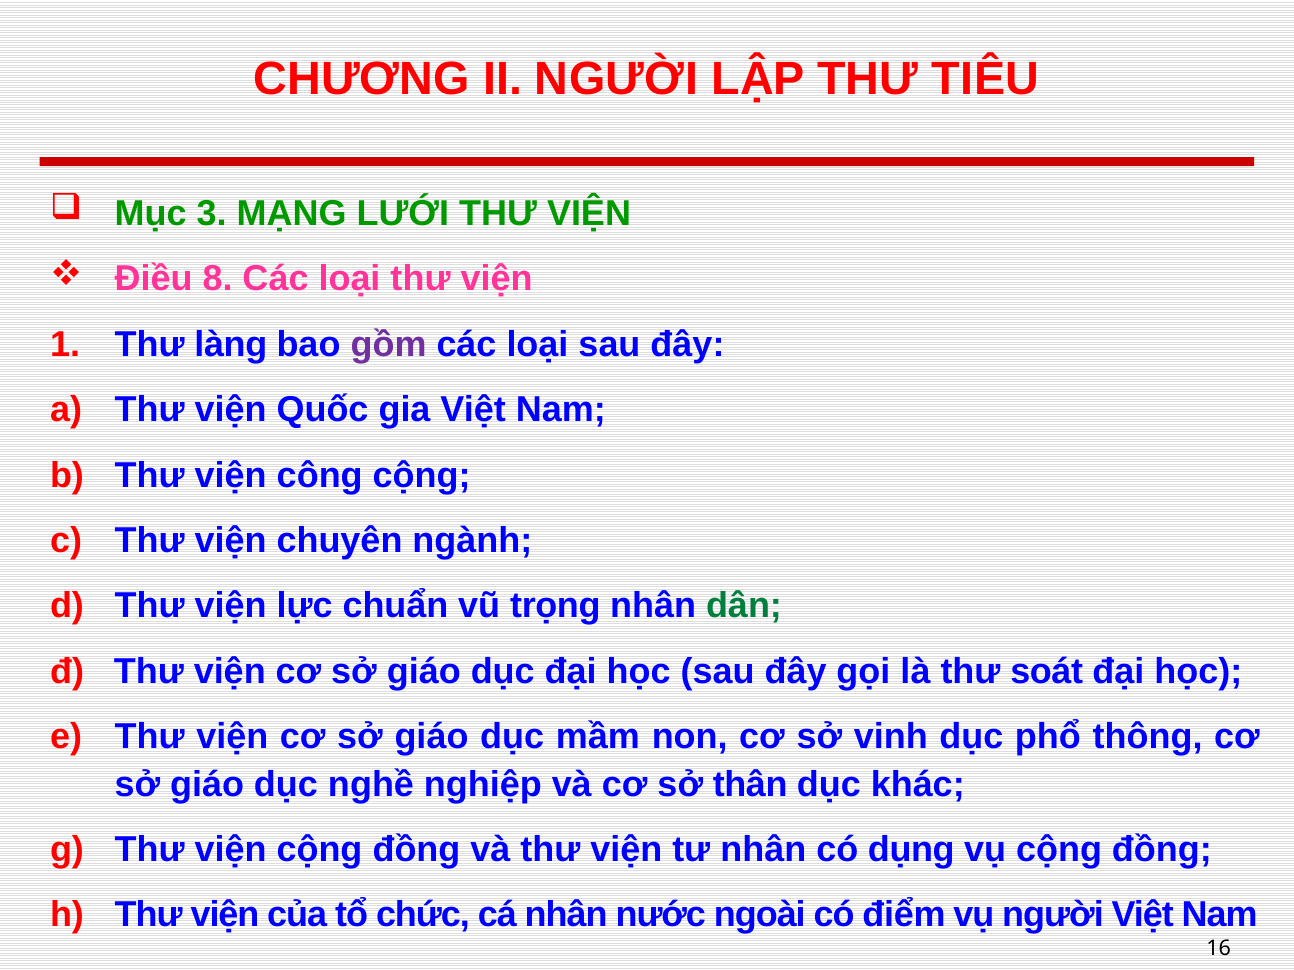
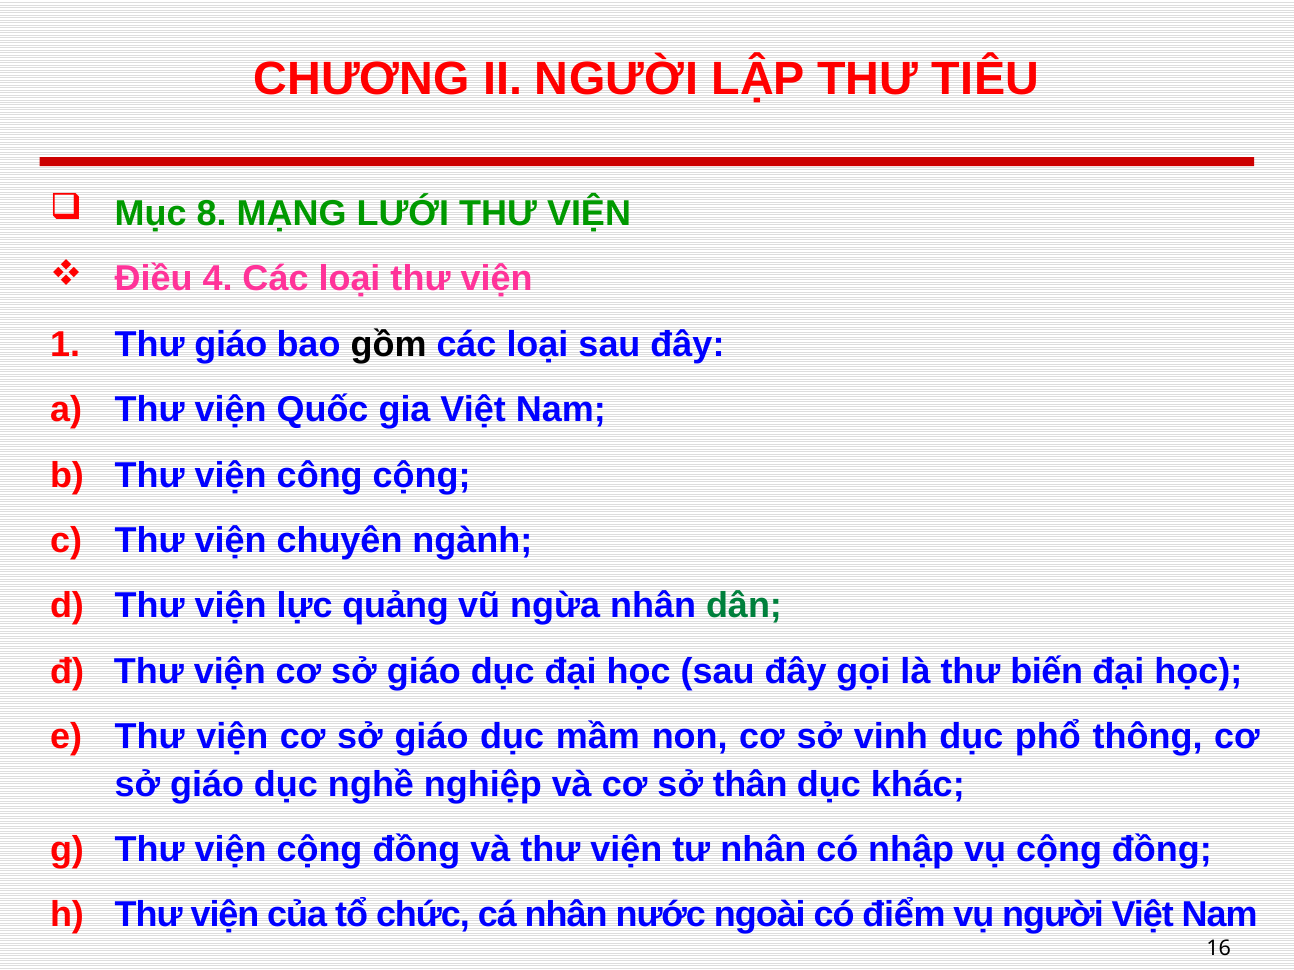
3: 3 -> 8 (212, 214)
8: 8 -> 4 (218, 279)
Thư làng: làng -> giáo (231, 345)
gồm colour: purple -> black (389, 345)
chuẩn: chuẩn -> quảng (396, 606)
trọng: trọng -> ngừa (555, 606)
soát: soát -> biến (1047, 672)
dụng: dụng -> nhập (911, 850)
